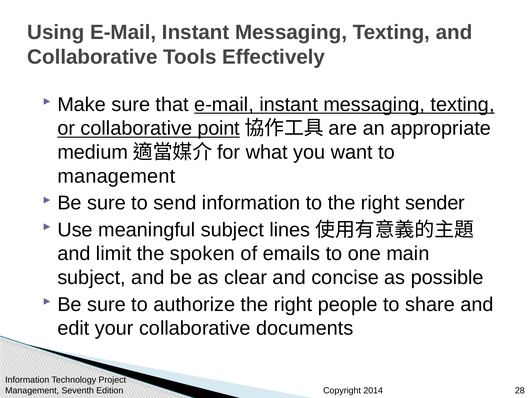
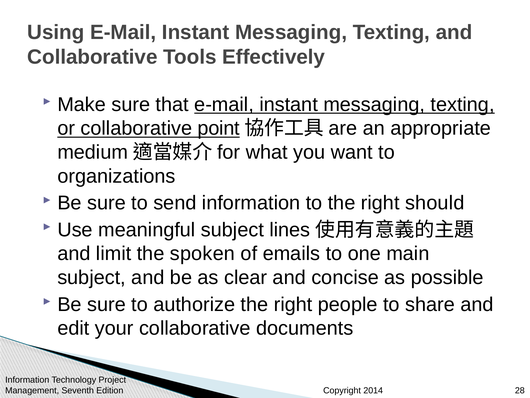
management: management -> organizations (116, 176)
sender: sender -> should (435, 203)
